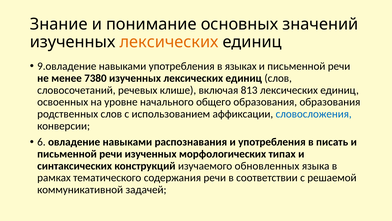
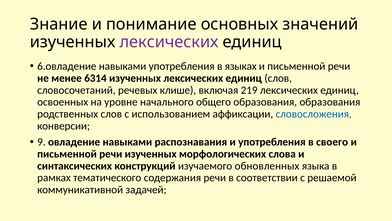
лексических colour: orange -> purple (169, 42)
9.овладение: 9.овладение -> 6.овладение (67, 66)
7380: 7380 -> 6314 (95, 78)
813: 813 -> 219 (249, 90)
6: 6 -> 9 (41, 142)
писать: писать -> своего (332, 142)
типах: типах -> слова (282, 154)
